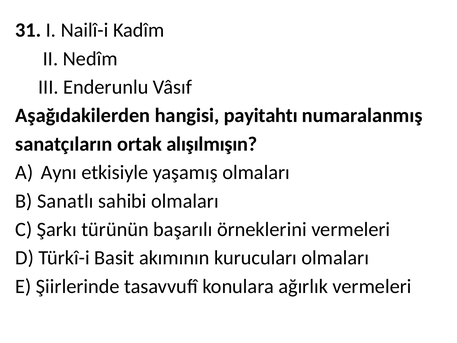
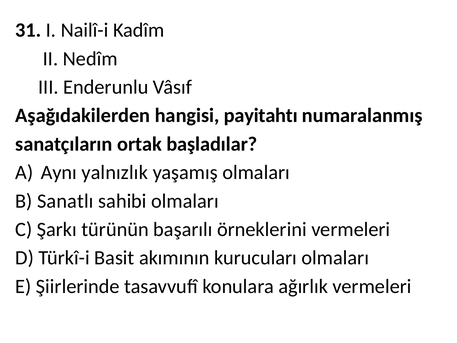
alışılmışın: alışılmışın -> başladılar (212, 144)
etkisiyle: etkisiyle -> yalnızlık (115, 172)
